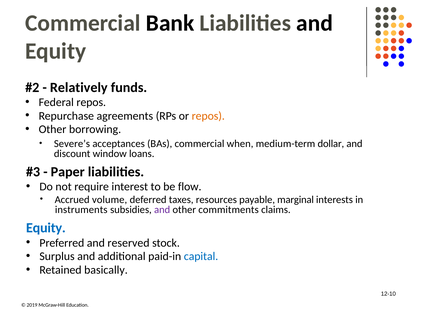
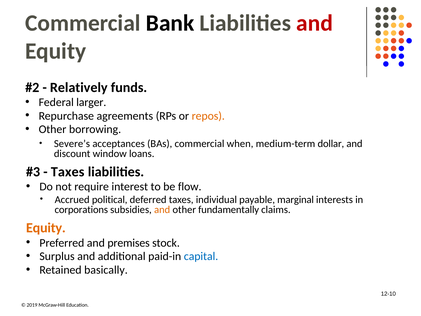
and colour: black -> red (315, 23)
Federal repos: repos -> larger (91, 102)
Paper: Paper -> Taxes (68, 172)
volume: volume -> political (110, 199)
resources: resources -> individual (216, 199)
instruments: instruments -> corporations (81, 210)
and colour: purple -> orange (162, 210)
commitments: commitments -> fundamentally (229, 210)
Equity colour: blue -> orange (46, 228)
reserved: reserved -> premises (129, 243)
